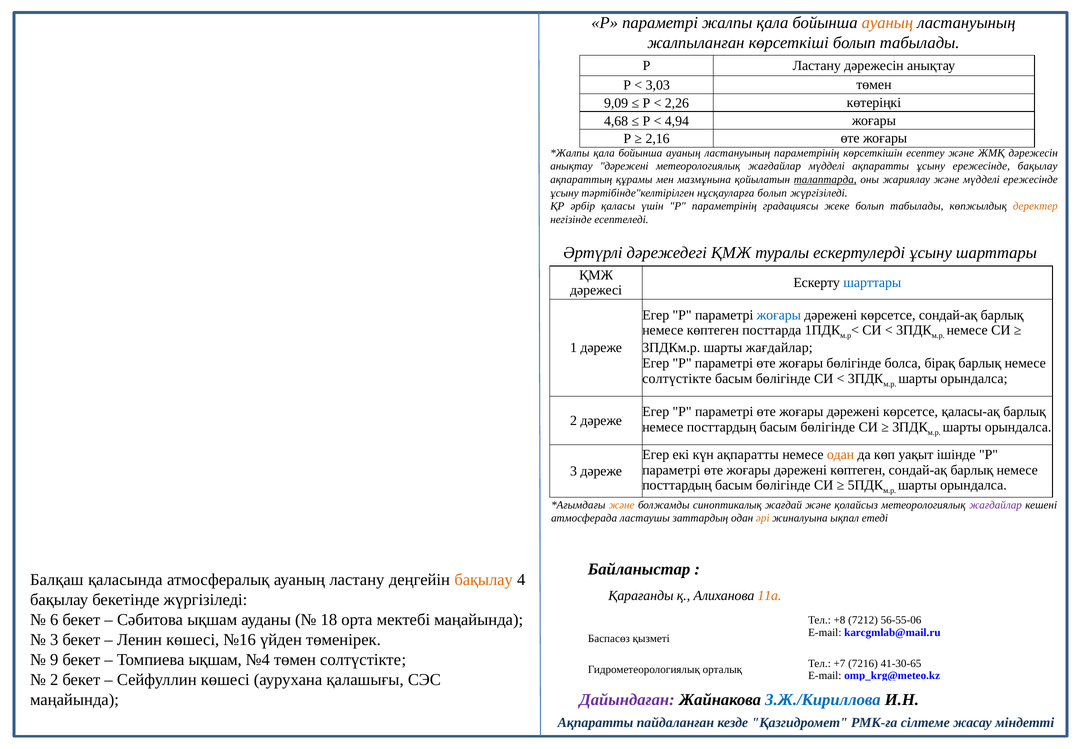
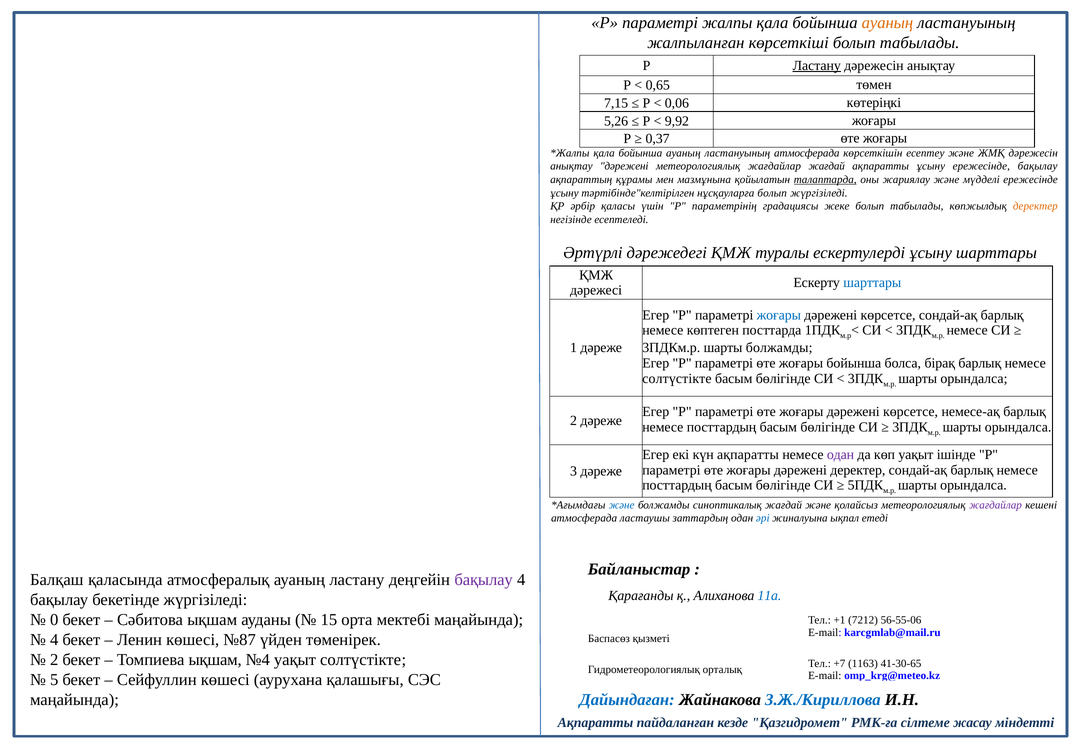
Ластану underline: none -> present (817, 66)
3,03: 3,03 -> 0,65 (658, 85)
9,09: 9,09 -> 7,15 (616, 103)
2,26: 2,26 -> 0,06 (677, 103)
4,68: 4,68 -> 5,26 (616, 121)
4,94: 4,94 -> 9,92 (677, 121)
2,16: 2,16 -> 0,37 (658, 139)
ластануының параметрінің: параметрінің -> атмосферада (807, 153)
жағдайлар мүдделі: мүдделі -> жағдай (827, 166)
шарты жағдайлар: жағдайлар -> болжамды (779, 348)
жоғары бөлігінде: бөлігінде -> бойынша (854, 363)
қаласы-ақ: қаласы-ақ -> немесе-ақ (971, 412)
одан colour: orange -> purple (840, 454)
дәрежені көптеген: көптеген -> деректер (858, 470)
және colour: orange -> blue (622, 505)
әрі colour: orange -> blue (763, 518)
бақылау colour: orange -> purple (484, 579)
11а colour: orange -> blue (769, 595)
6: 6 -> 0 (54, 619)
18: 18 -> 15 (329, 619)
+8: +8 -> +1 (839, 620)
3: 3 -> 4 (54, 639)
№16: №16 -> №87 (240, 639)
9: 9 -> 2 (54, 659)
№4 төмен: төмен -> уақыт (295, 659)
7216: 7216 -> 1163 (863, 663)
2: 2 -> 5 (54, 679)
Дайындаған colour: purple -> blue (627, 699)
